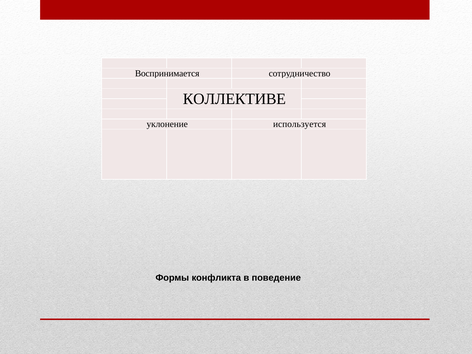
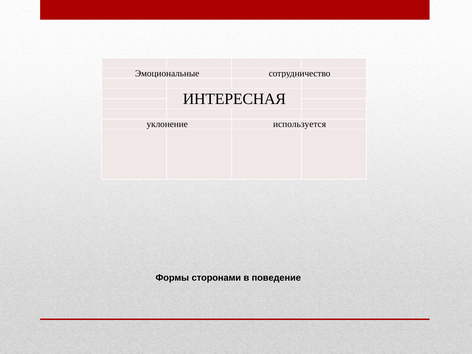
Воспринимается: Воспринимается -> Эмоциональные (167, 73)
КОЛЛЕКТИВЕ: КОЛЛЕКТИВЕ -> ИНТЕРЕСНАЯ (234, 99)
конфликта: конфликта -> сторонами (216, 278)
